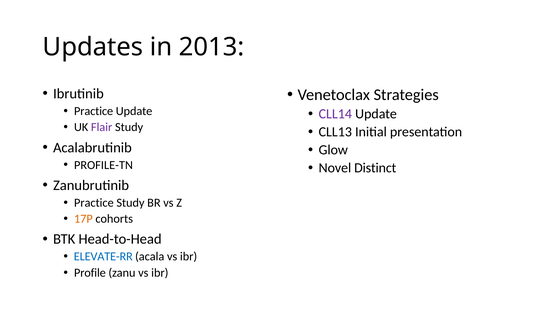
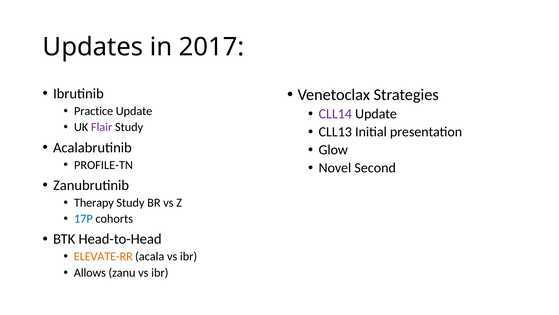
2013: 2013 -> 2017 (212, 47)
Distinct: Distinct -> Second (375, 168)
Practice: Practice -> Therapy (94, 202)
17P colour: orange -> blue (83, 218)
ELEVATE-RR colour: blue -> orange (103, 256)
Profile: Profile -> Allows (90, 272)
